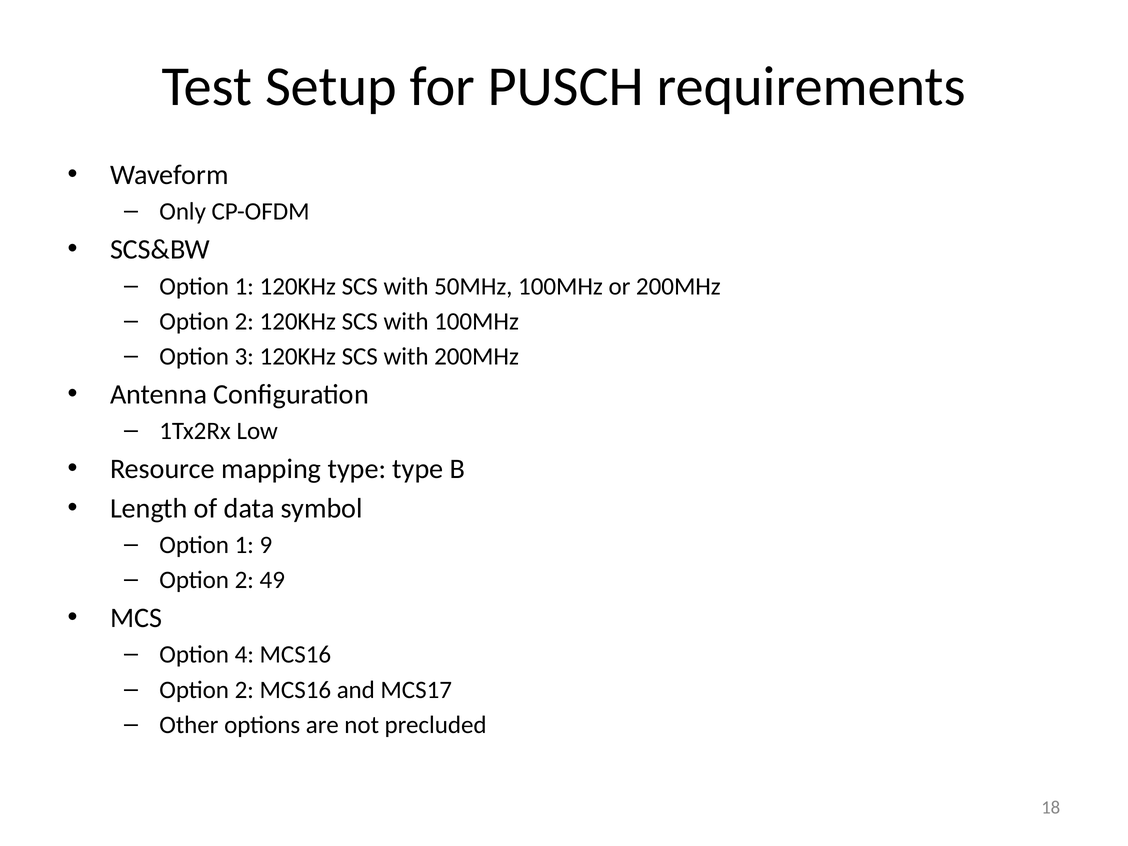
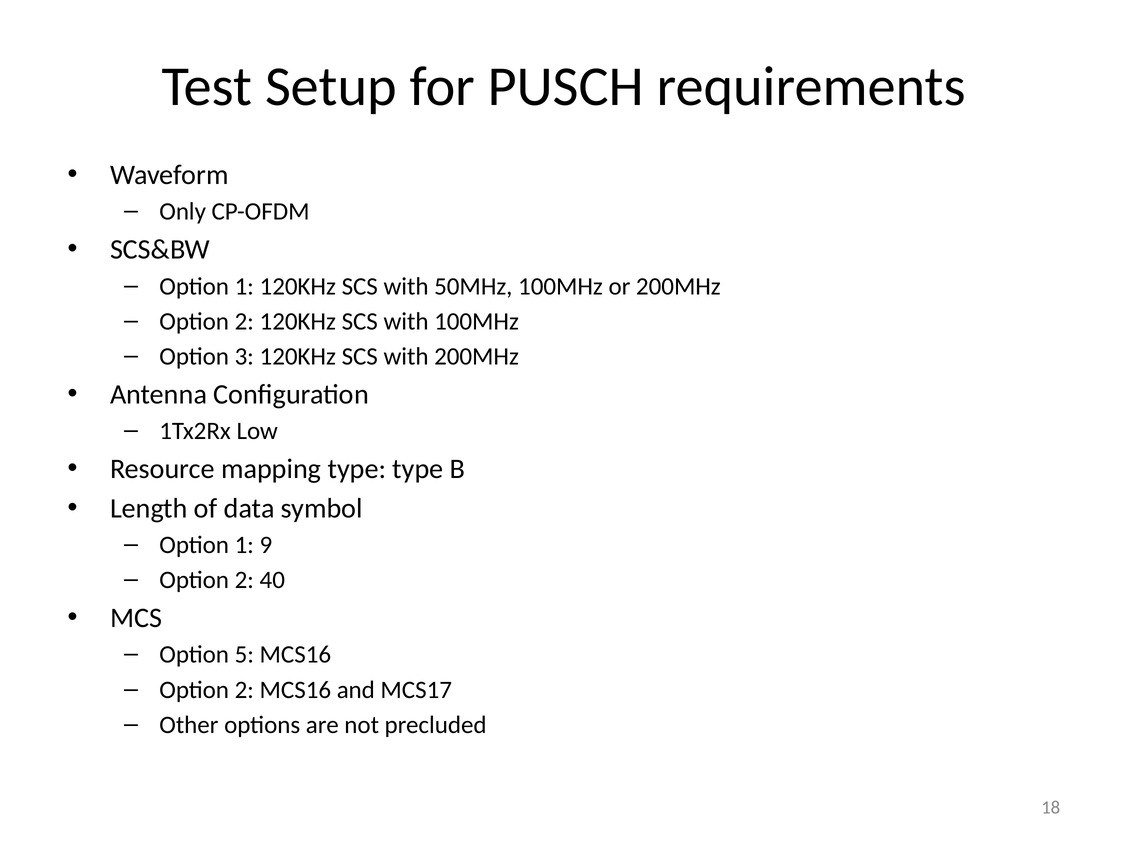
49: 49 -> 40 (272, 580)
4: 4 -> 5 (244, 655)
